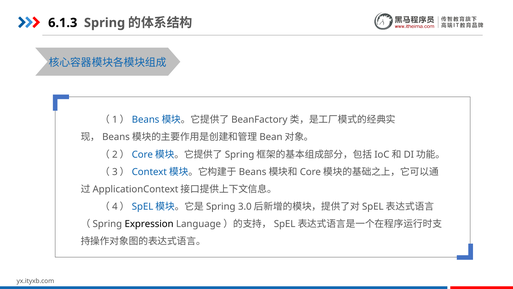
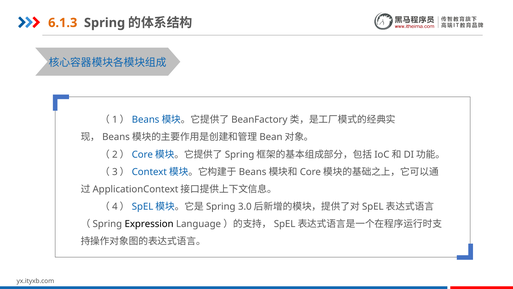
6.1.3 colour: black -> orange (63, 23)
